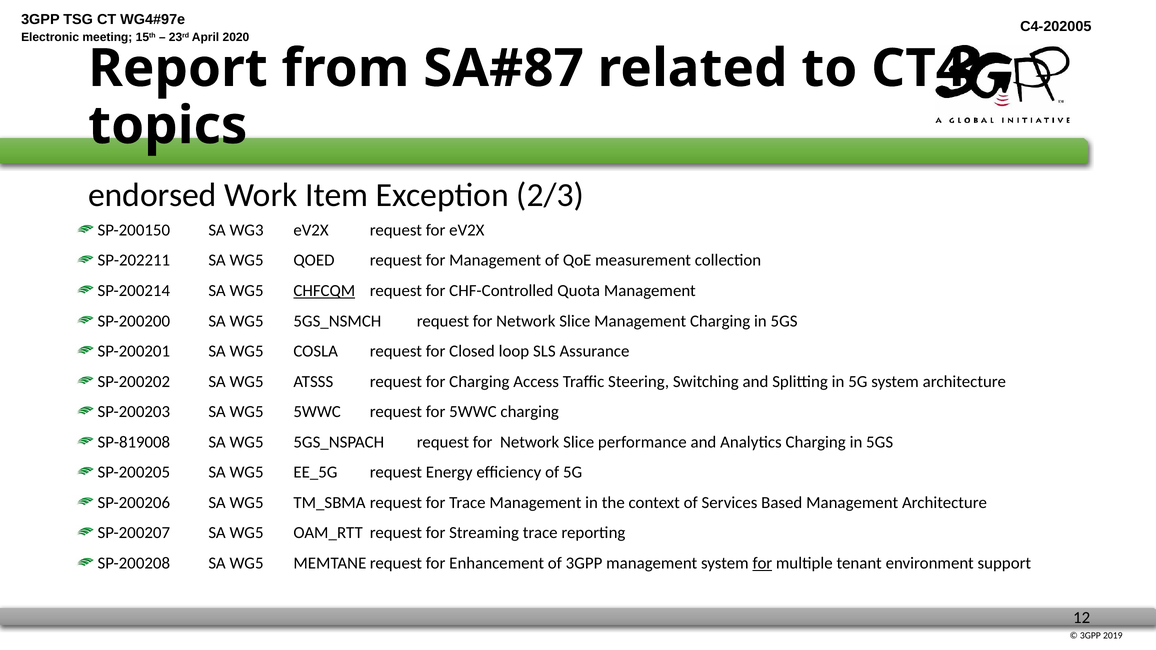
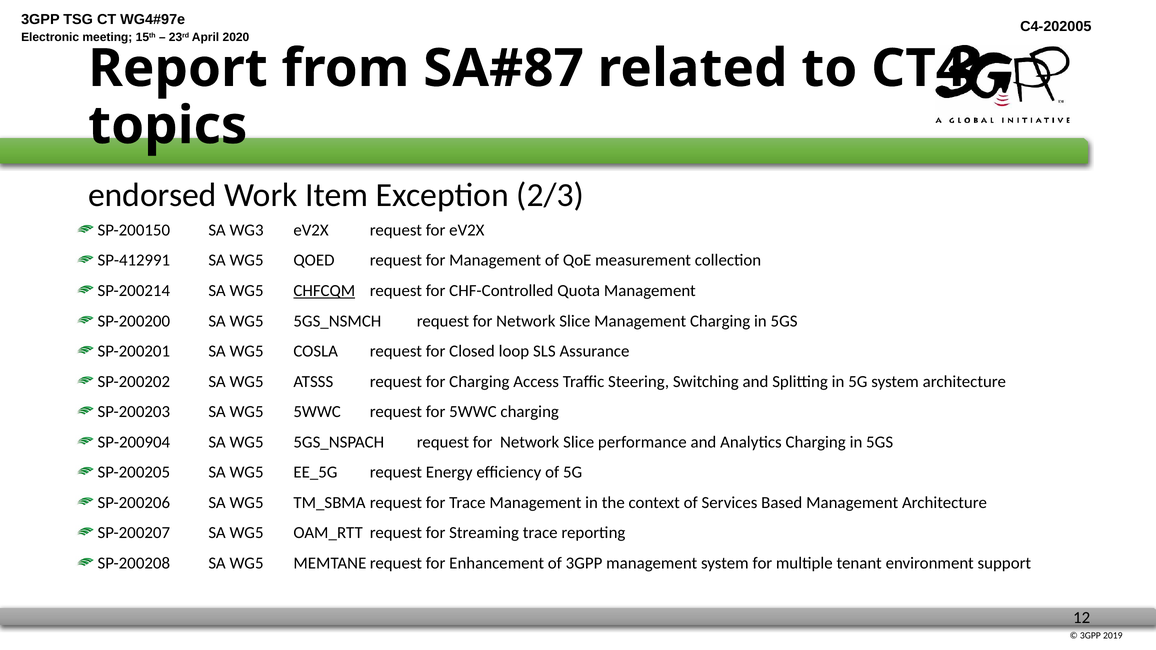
SP-202211: SP-202211 -> SP-412991 (134, 261)
SP-819008: SP-819008 -> SP-200904 (134, 442)
for underline: present -> none (762, 563)
